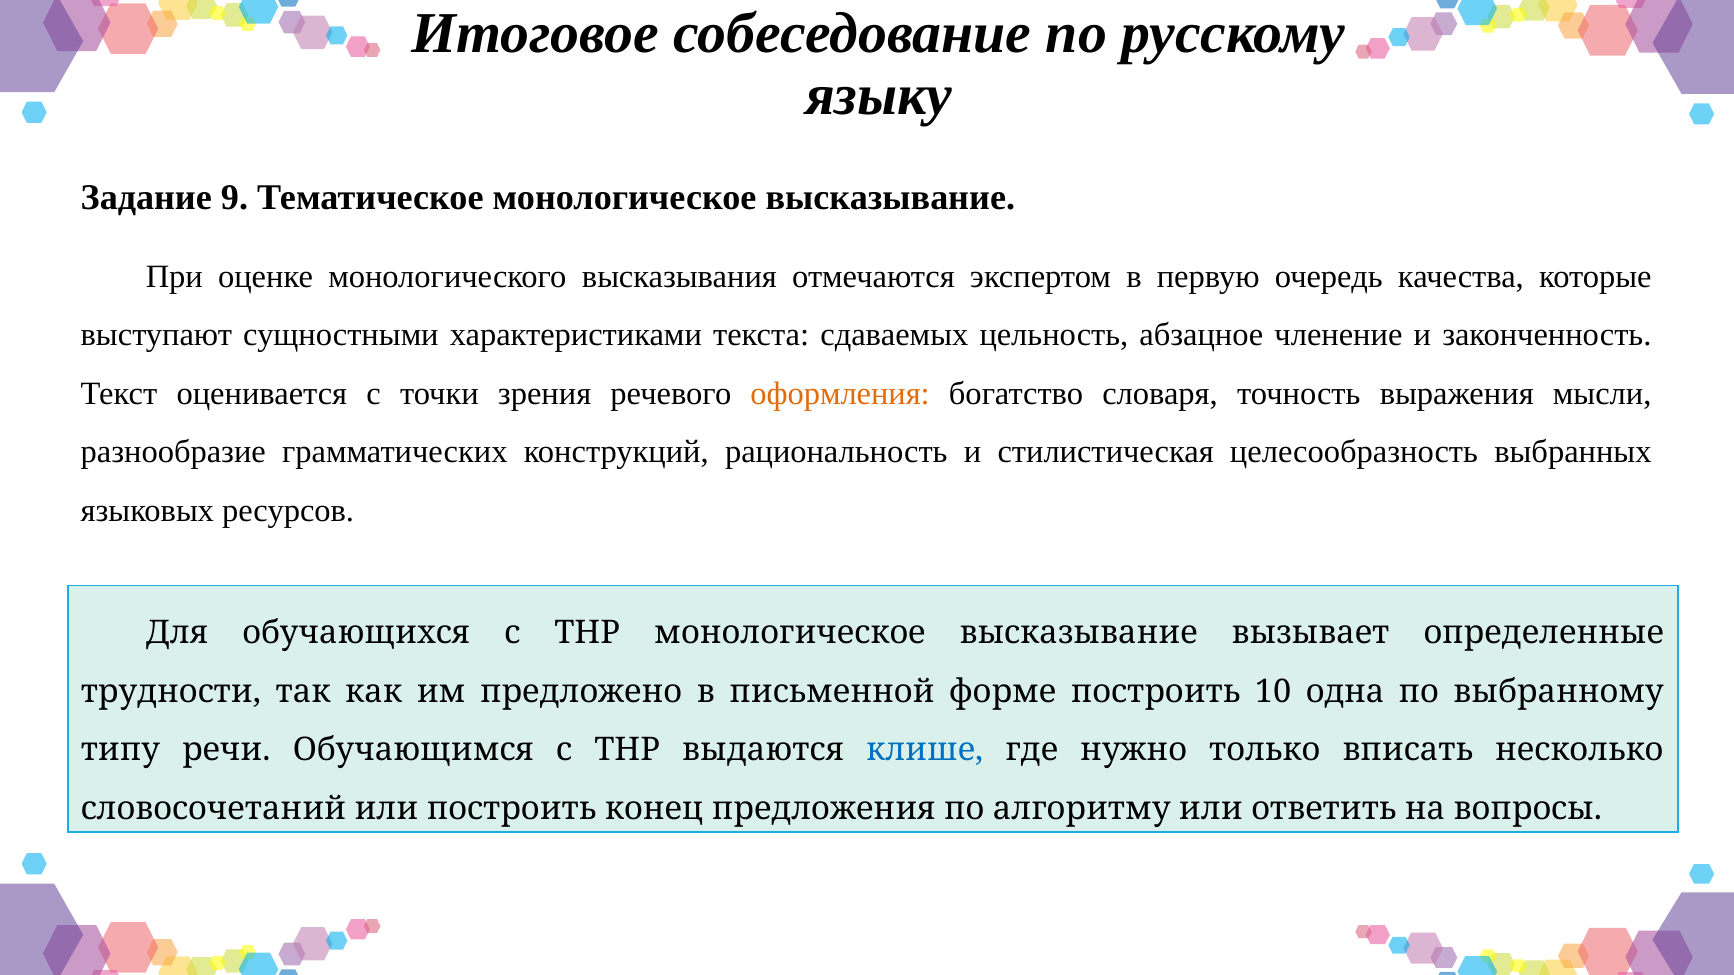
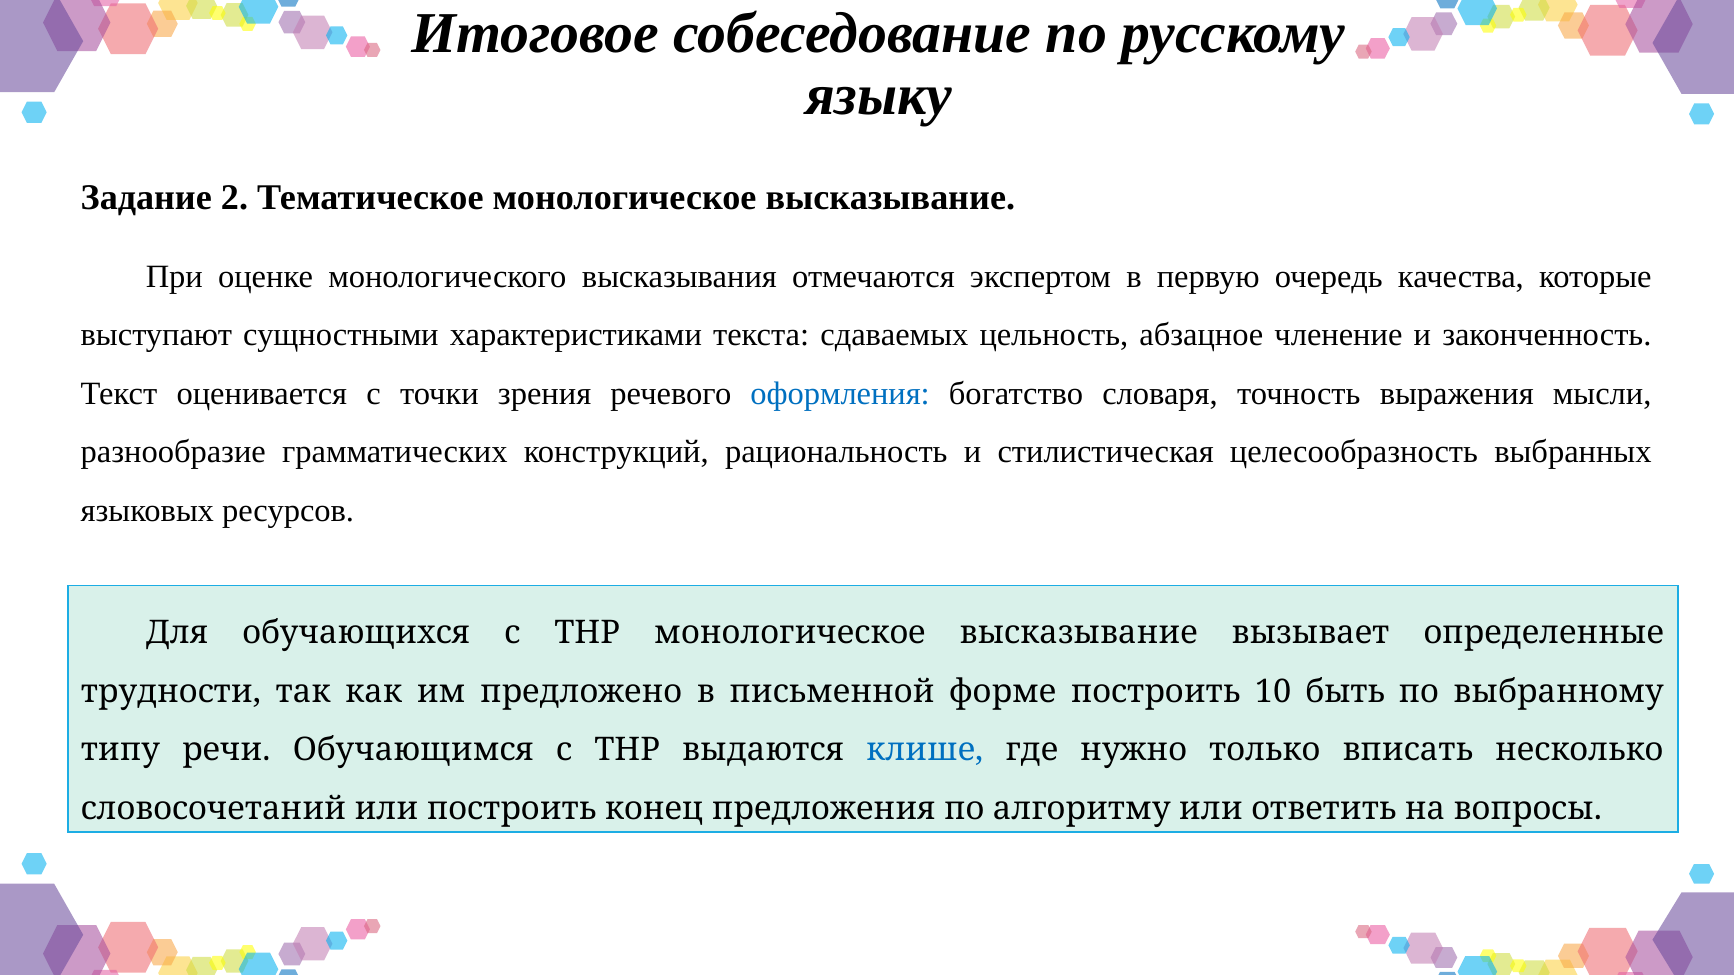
9: 9 -> 2 (234, 197)
оформления colour: orange -> blue (840, 394)
одна: одна -> быть (1345, 692)
